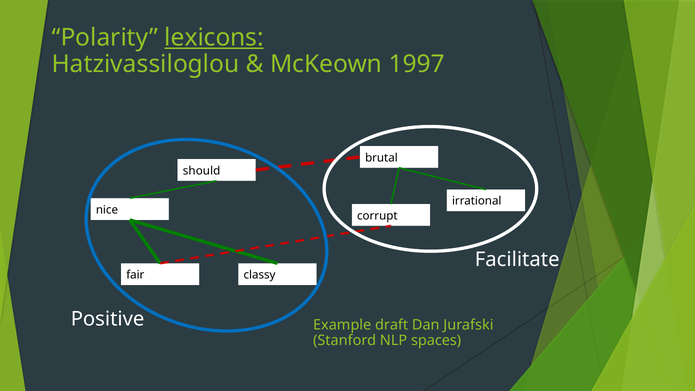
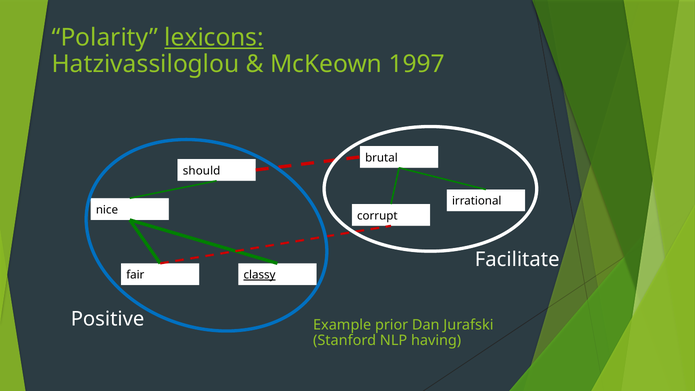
classy underline: none -> present (260, 275)
draft: draft -> prior (392, 325)
spaces: spaces -> having (436, 341)
